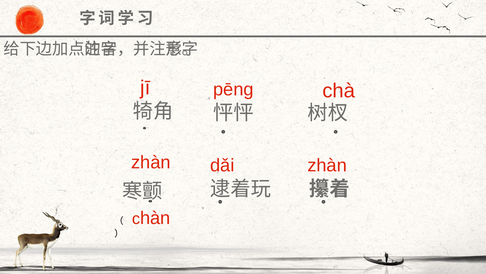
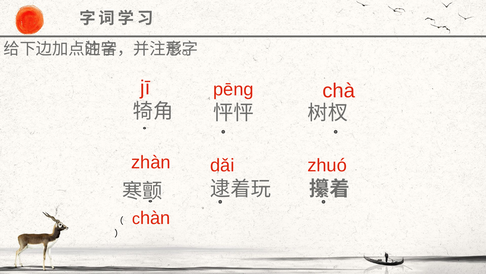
zhàn: zhàn -> zhuó (327, 165)
